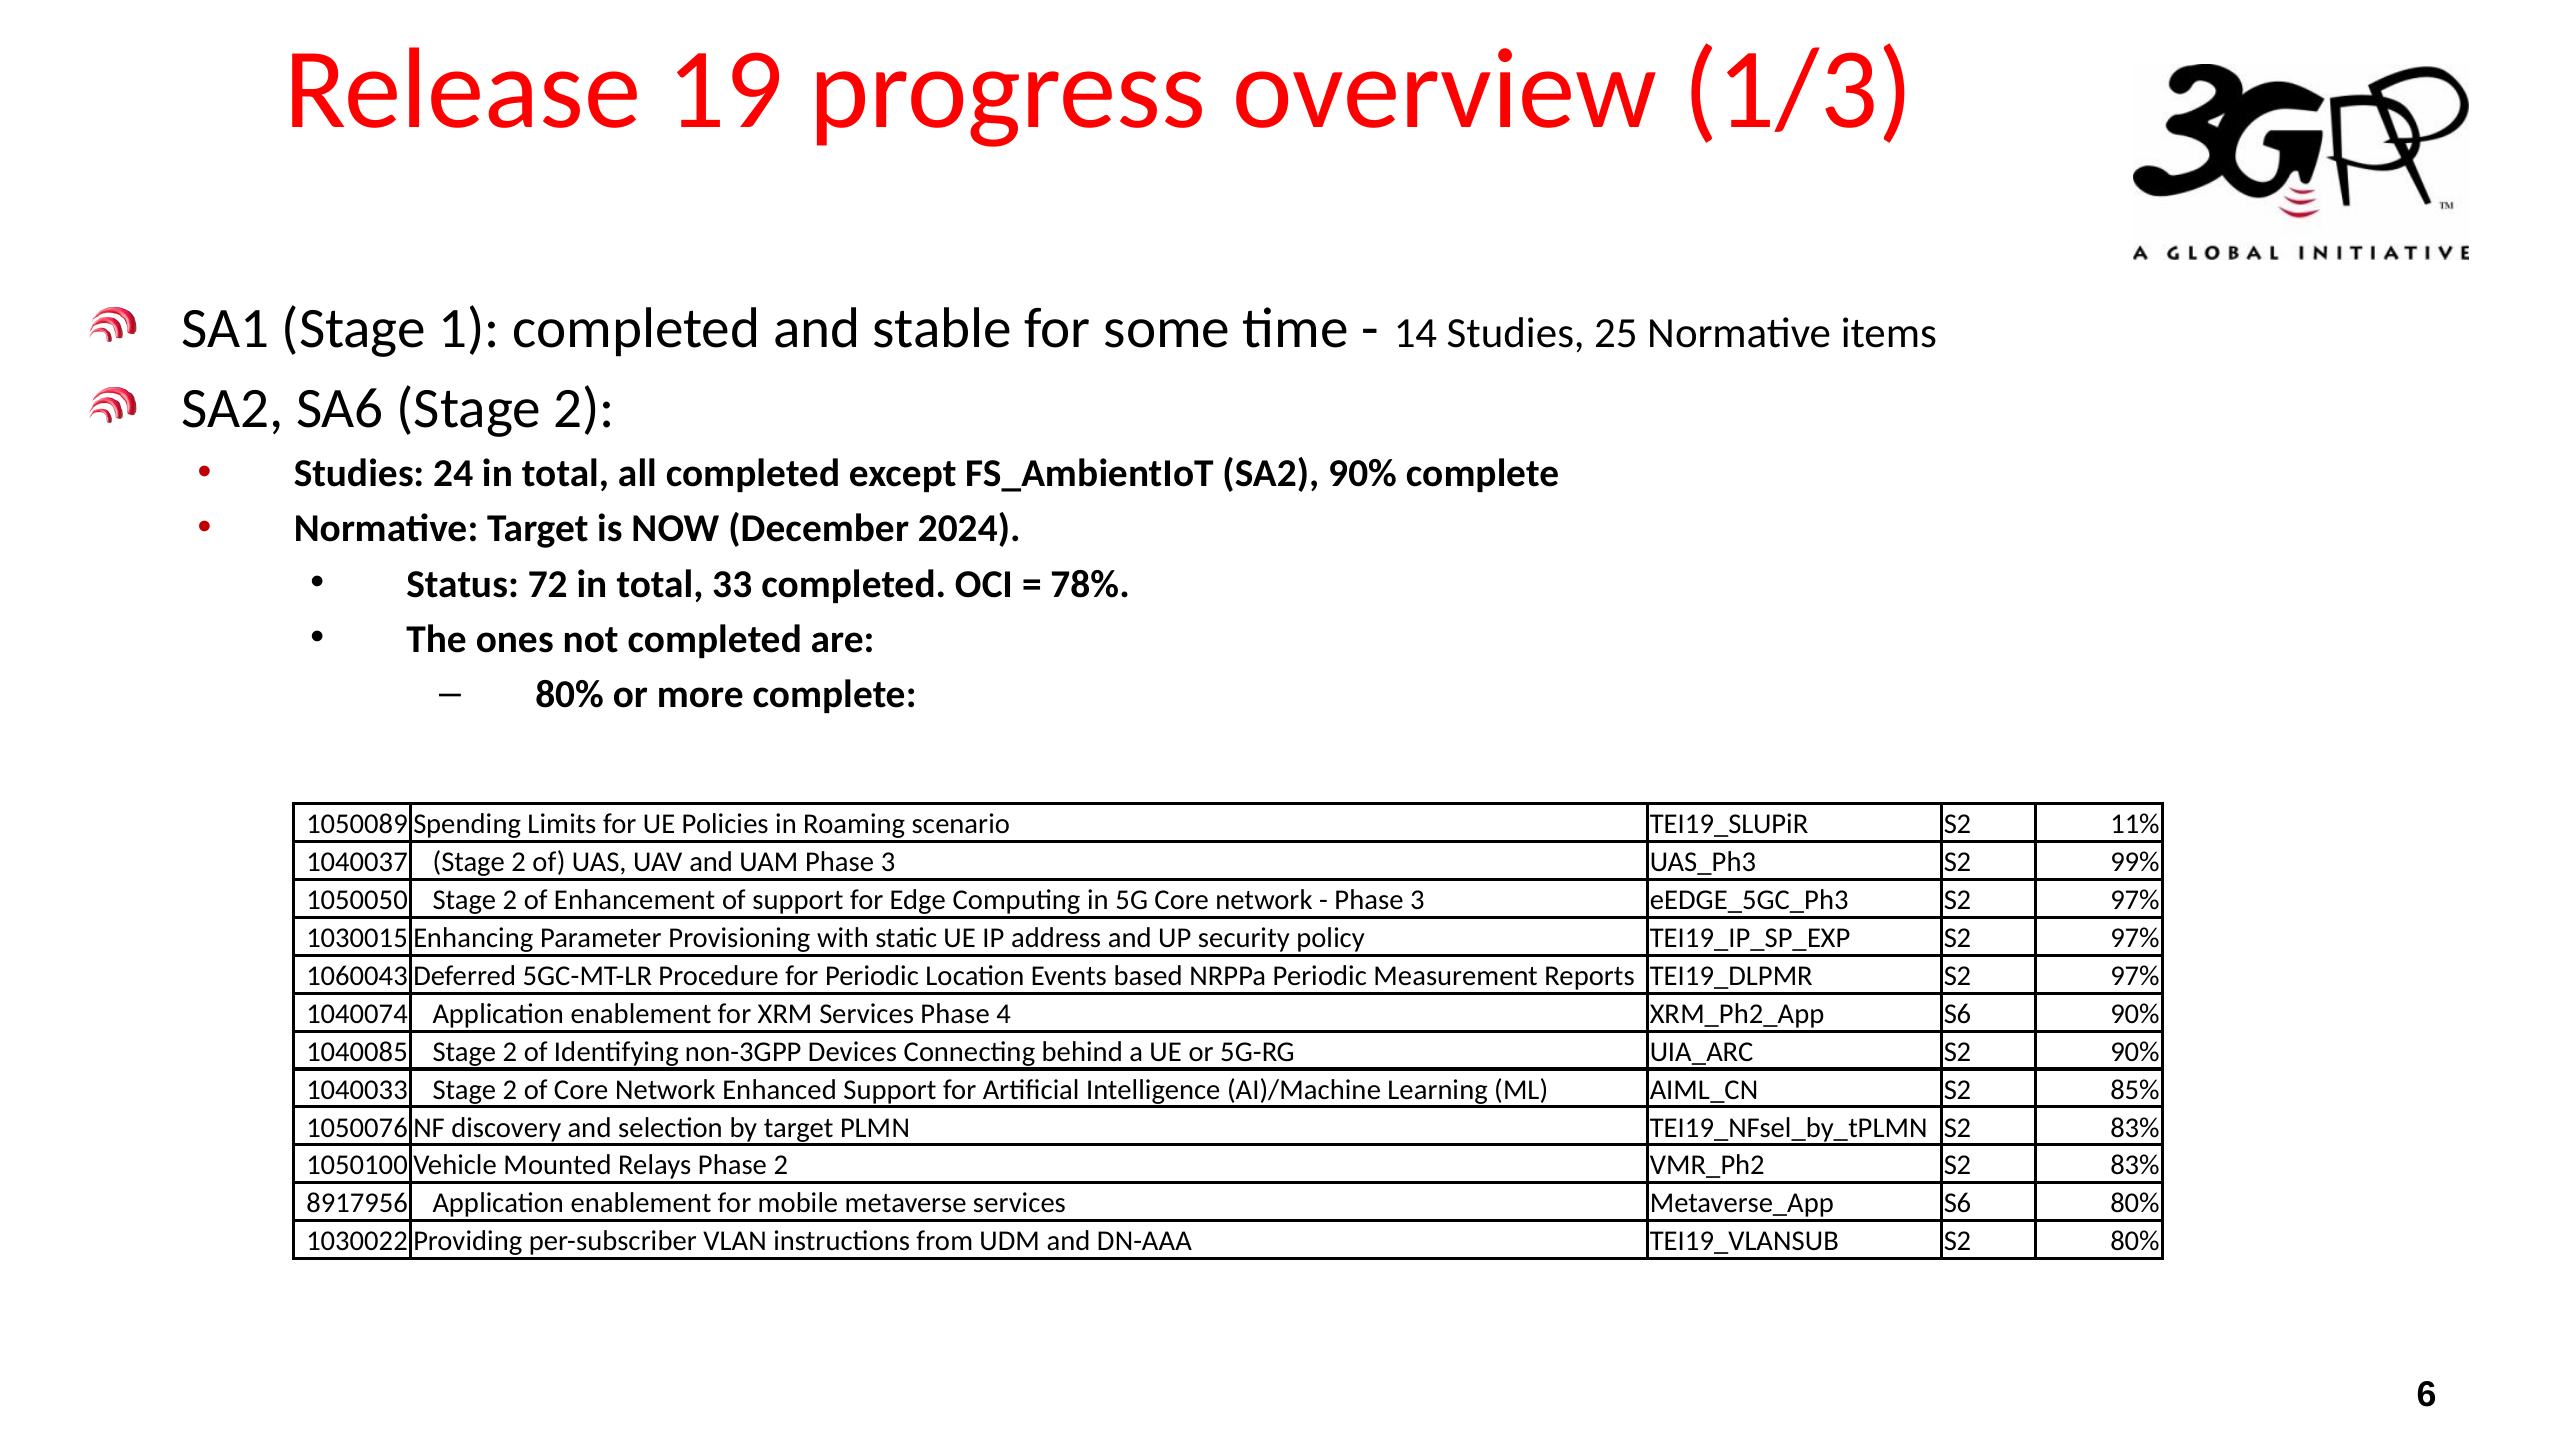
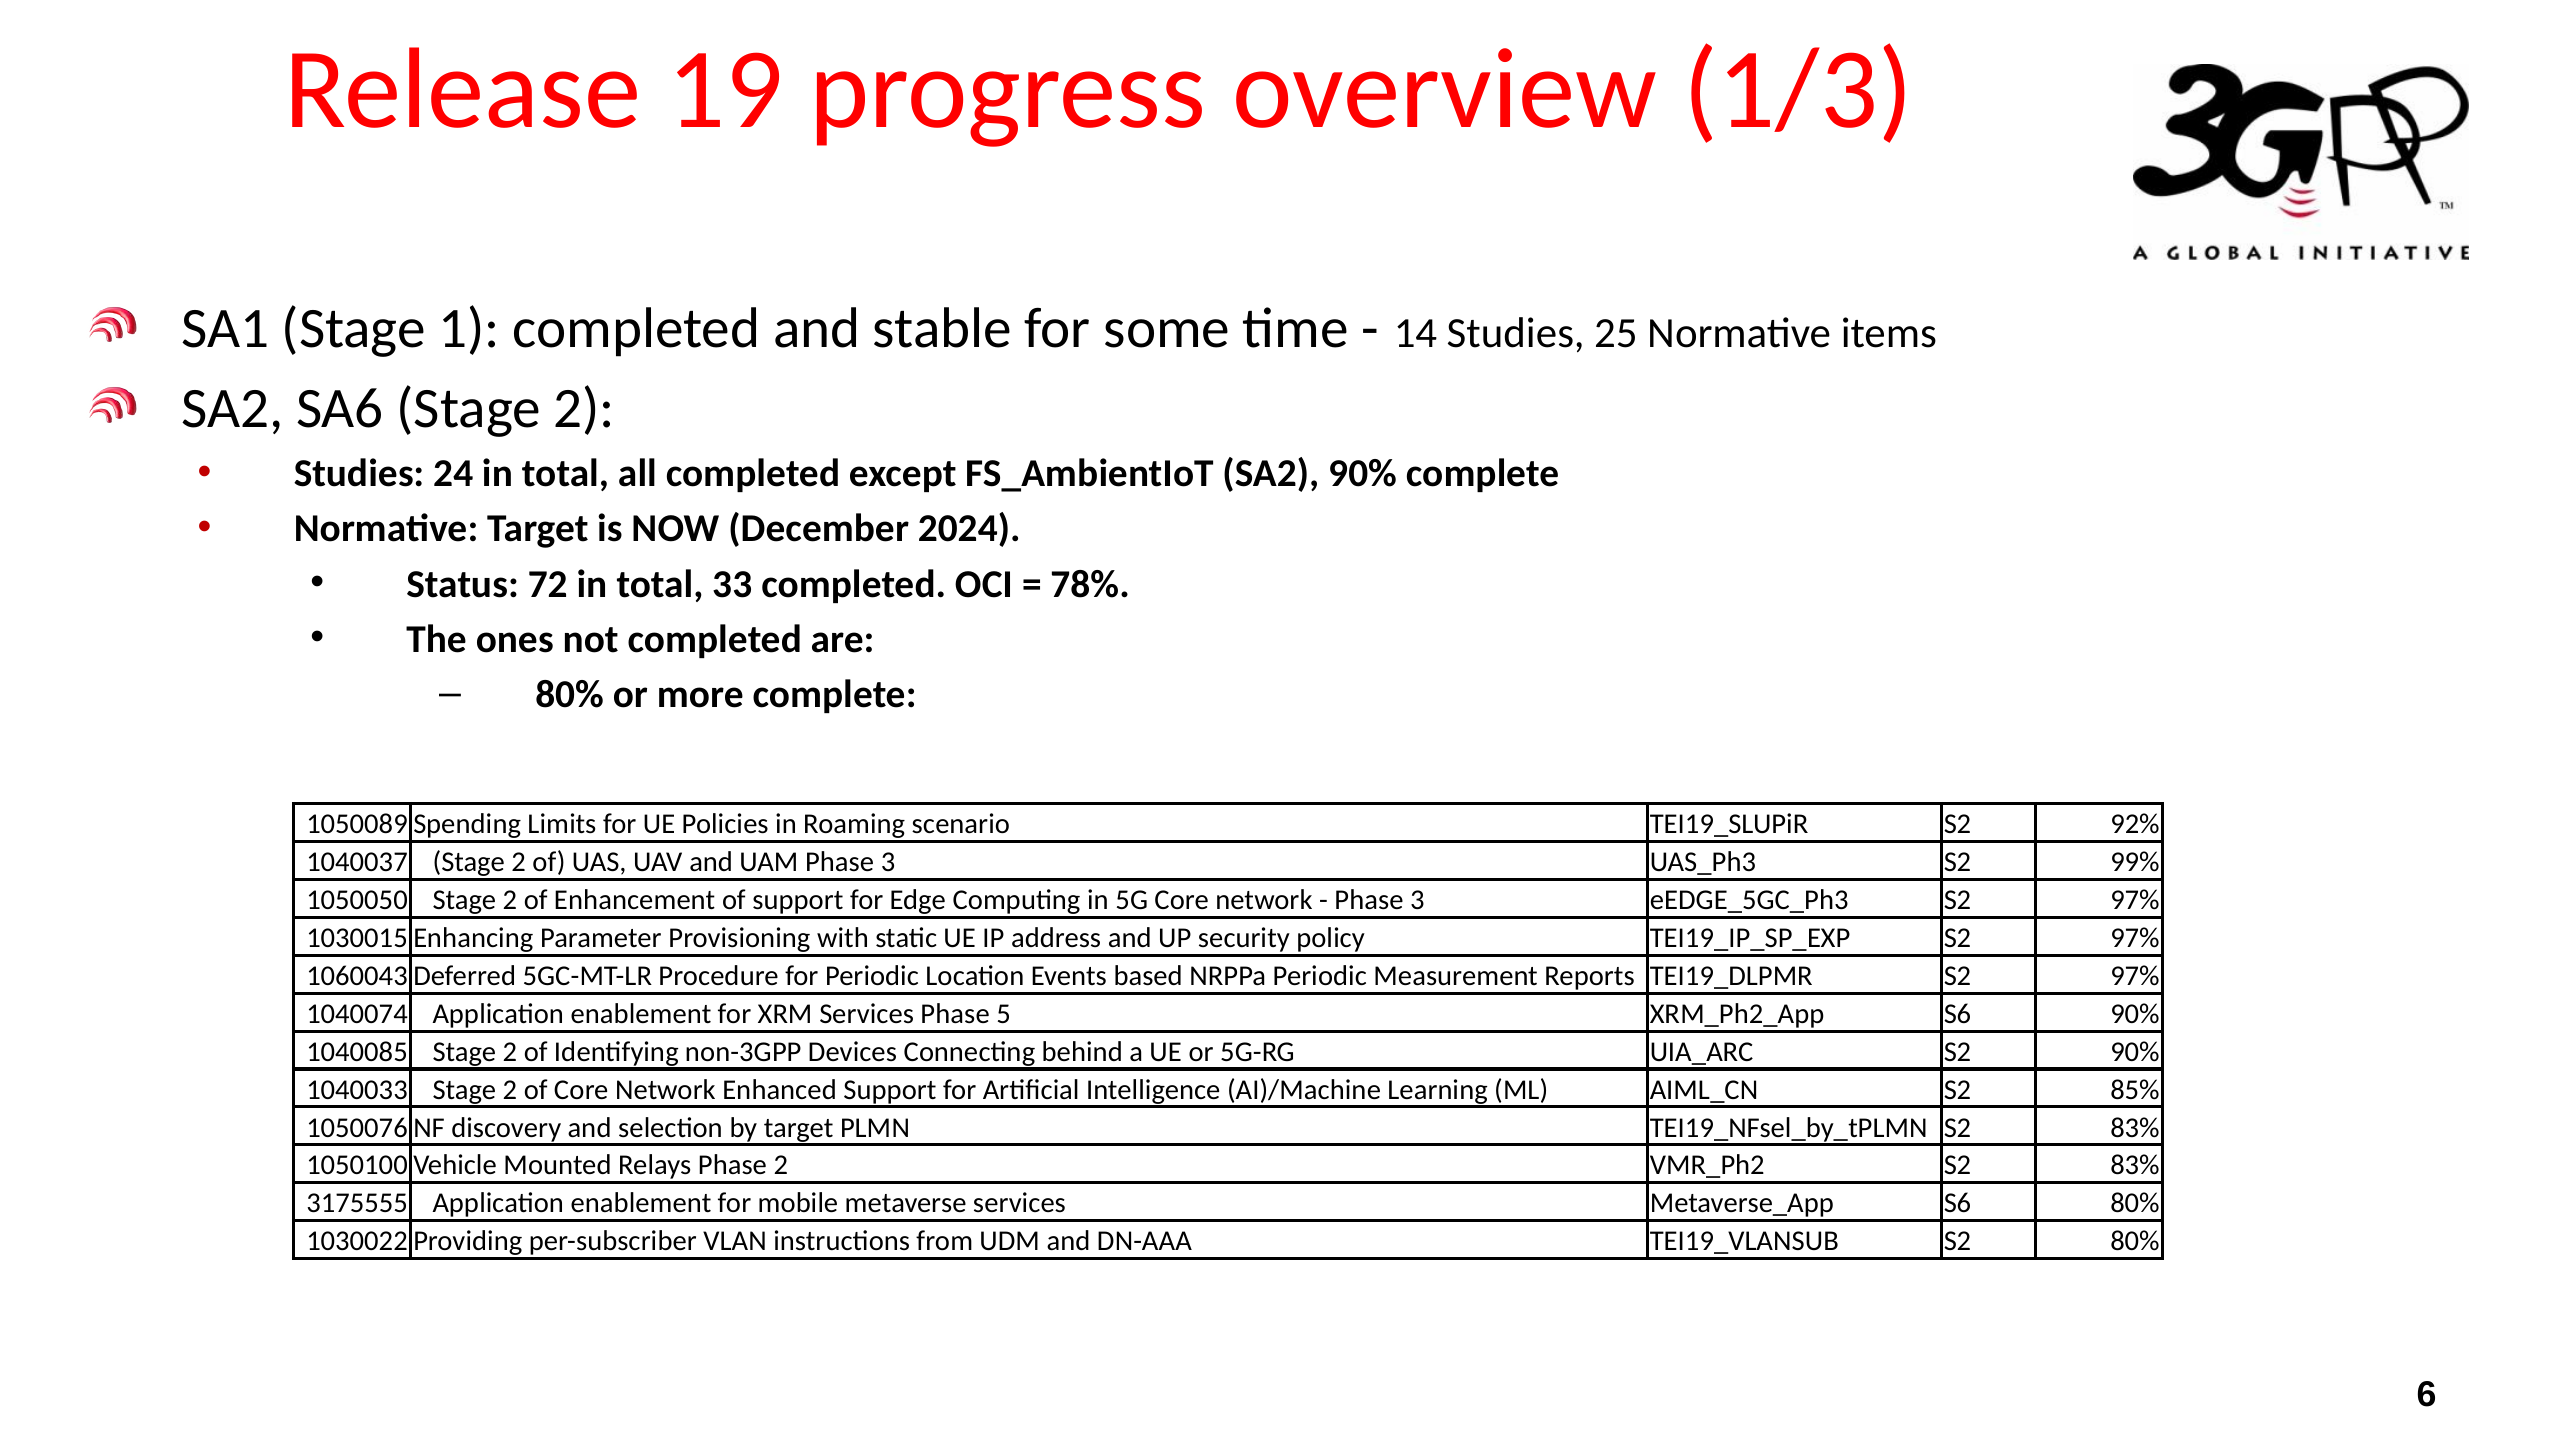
11%: 11% -> 92% (2135, 824)
4: 4 -> 5 (1004, 1014)
8917956: 8917956 -> 3175555 (357, 1204)
